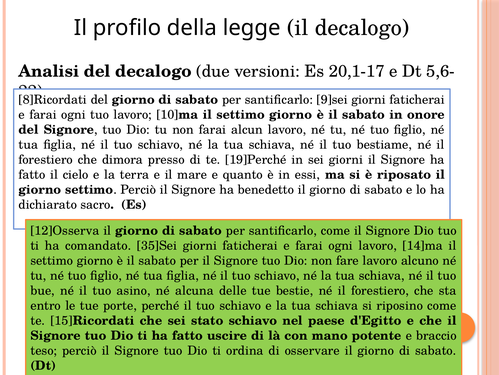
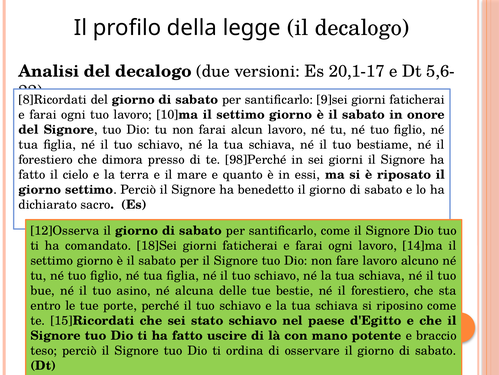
19]Perché: 19]Perché -> 98]Perché (256, 160)
35]Sei: 35]Sei -> 18]Sei (157, 245)
